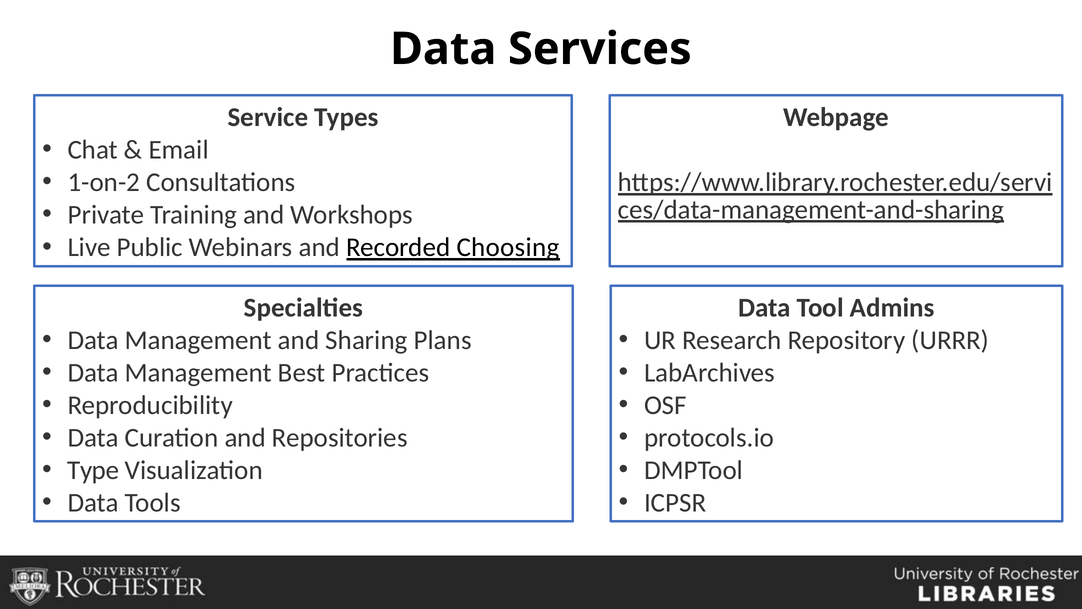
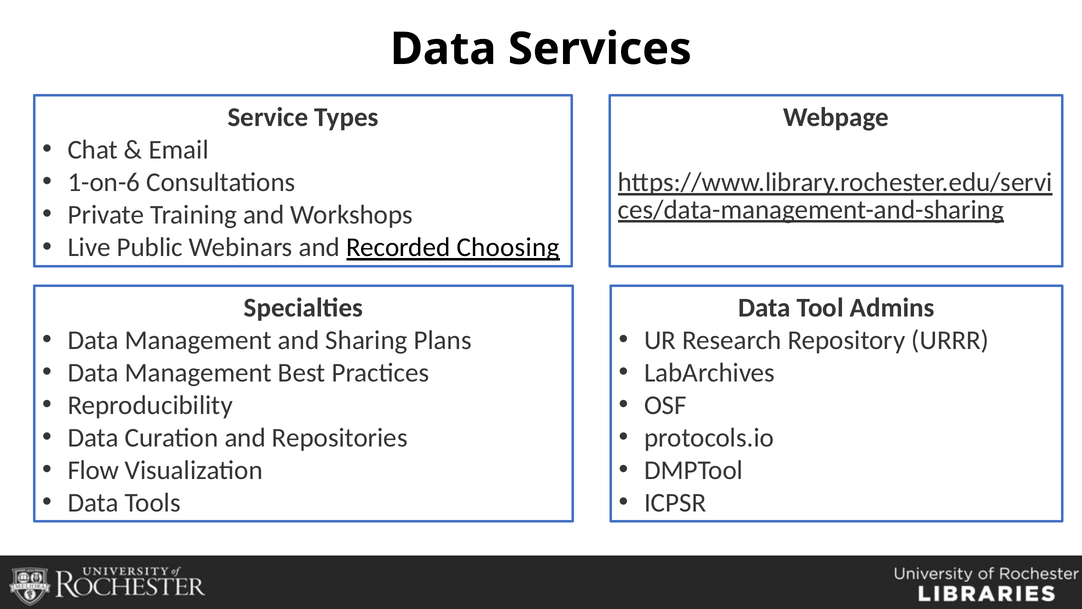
1-on-2: 1-on-2 -> 1-on-6 (104, 182)
Type: Type -> Flow (93, 470)
